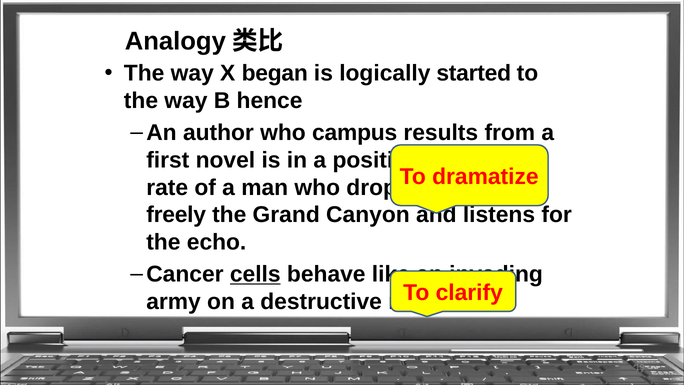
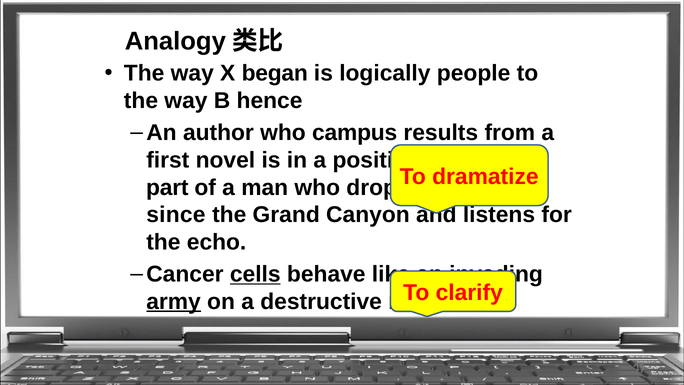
started: started -> people (474, 73)
rate: rate -> part (167, 187)
freely: freely -> since (176, 215)
army underline: none -> present (174, 301)
